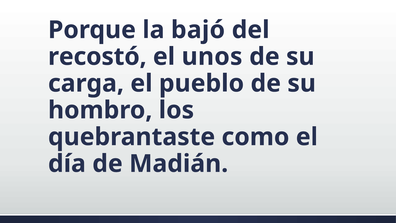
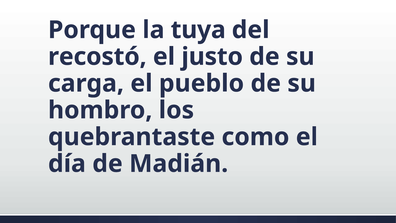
bajó: bajó -> tuya (198, 30)
unos: unos -> justo (212, 57)
